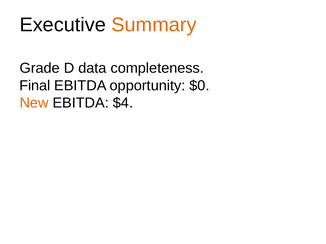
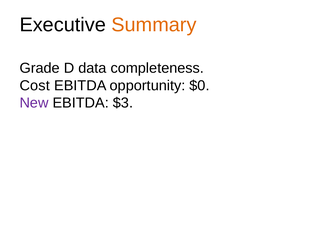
Final: Final -> Cost (35, 86)
New colour: orange -> purple (34, 103)
$4: $4 -> $3 (123, 103)
